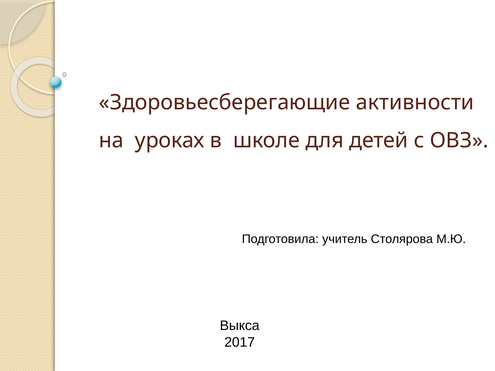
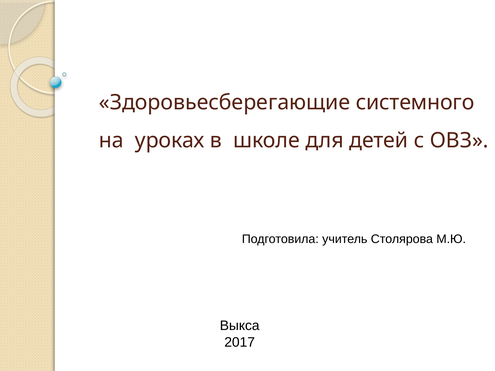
активности: активности -> системного (415, 102)
